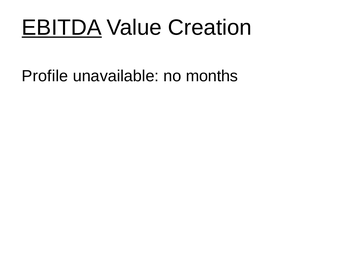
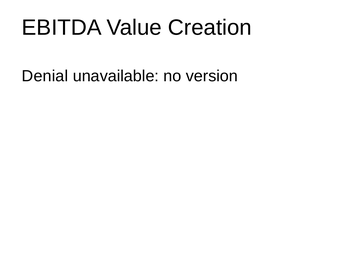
EBITDA underline: present -> none (62, 28)
Profile: Profile -> Denial (45, 76)
months: months -> version (212, 76)
